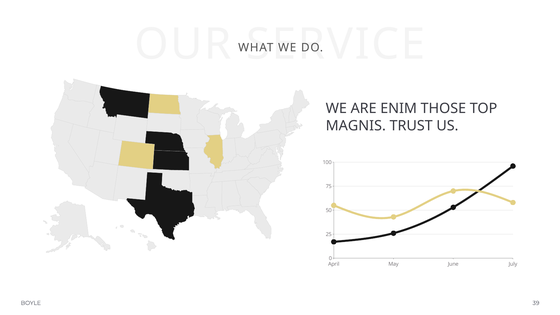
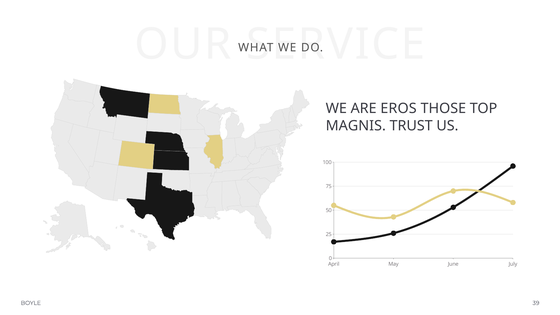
ENIM: ENIM -> EROS (399, 108)
